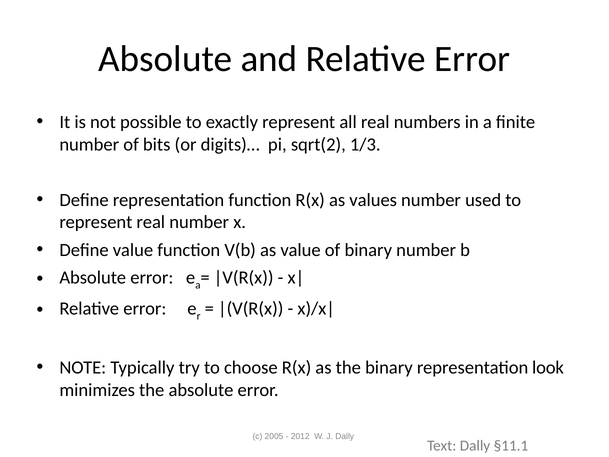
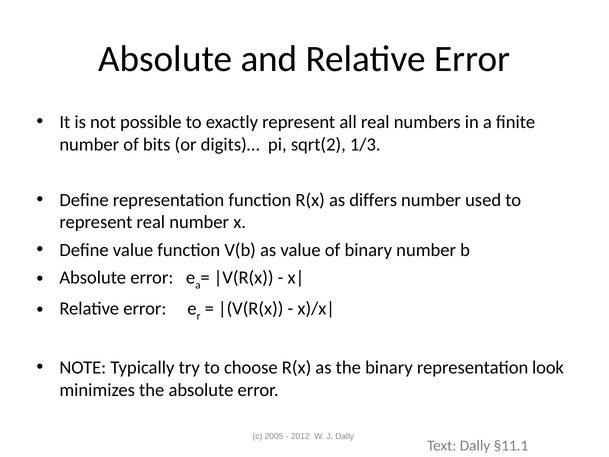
values: values -> differs (373, 200)
